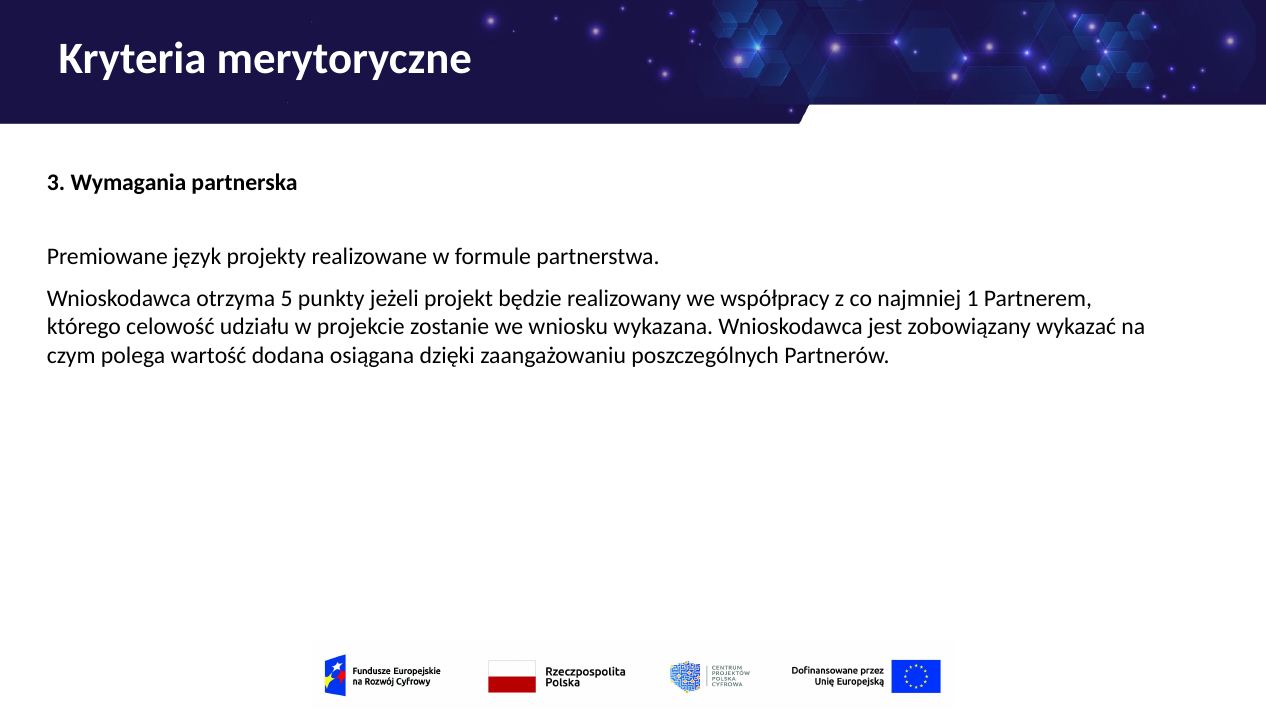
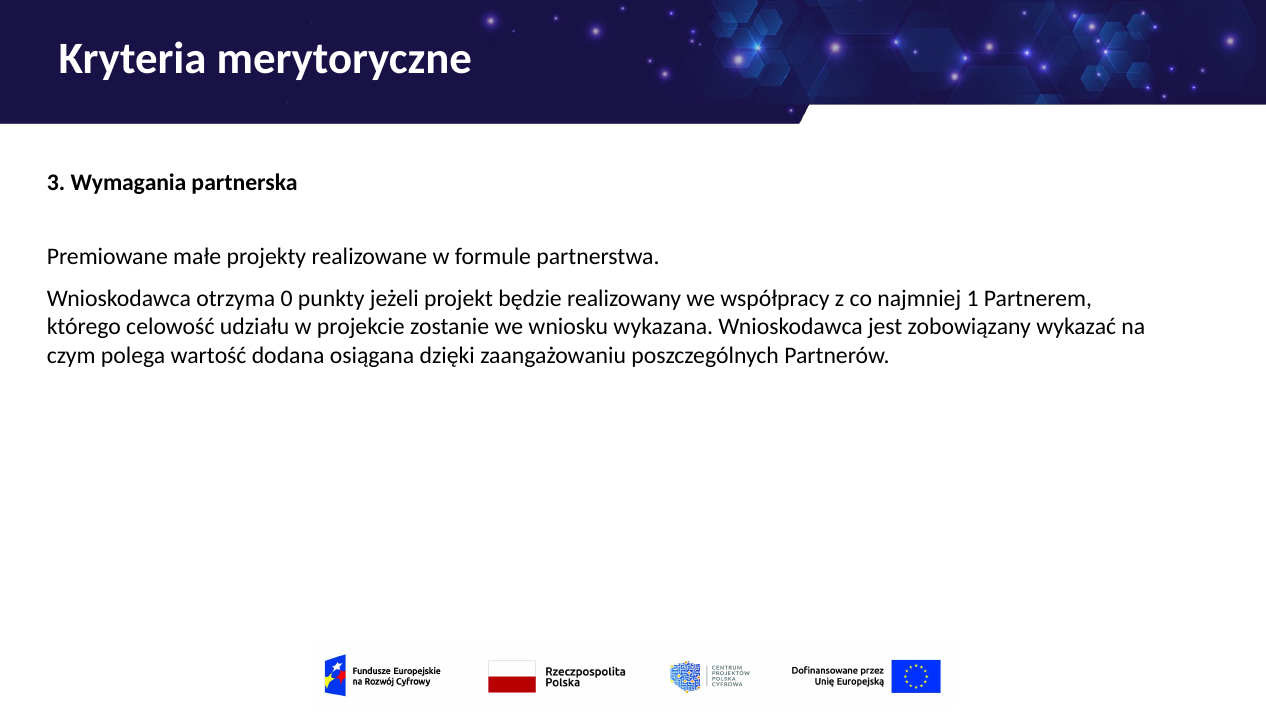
język: język -> małe (197, 257)
5: 5 -> 0 (287, 299)
